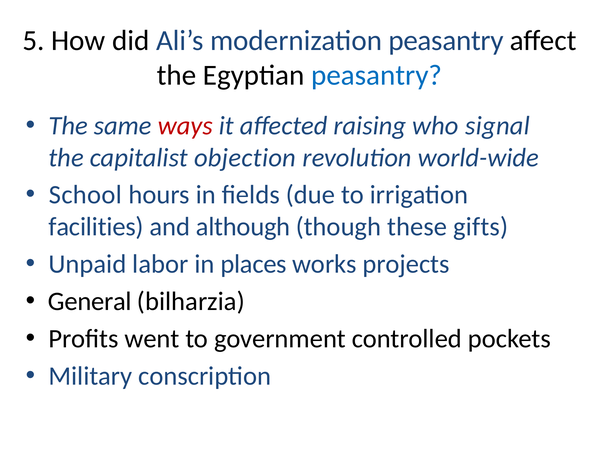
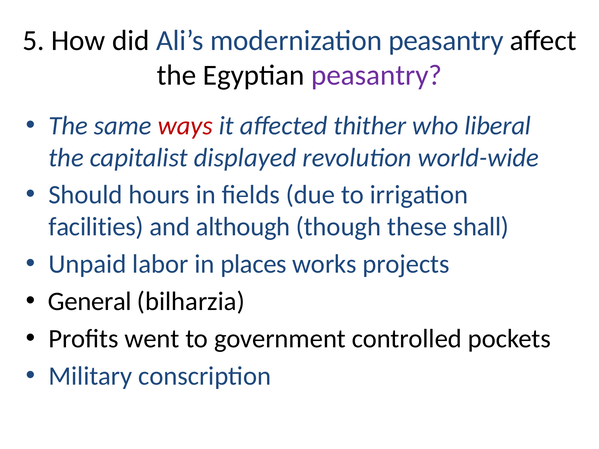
peasantry colour: blue -> purple (377, 75)
raising: raising -> thither (370, 126)
signal: signal -> liberal (498, 126)
objection: objection -> displayed (245, 158)
School: School -> Should (85, 195)
gifts: gifts -> shall (481, 227)
